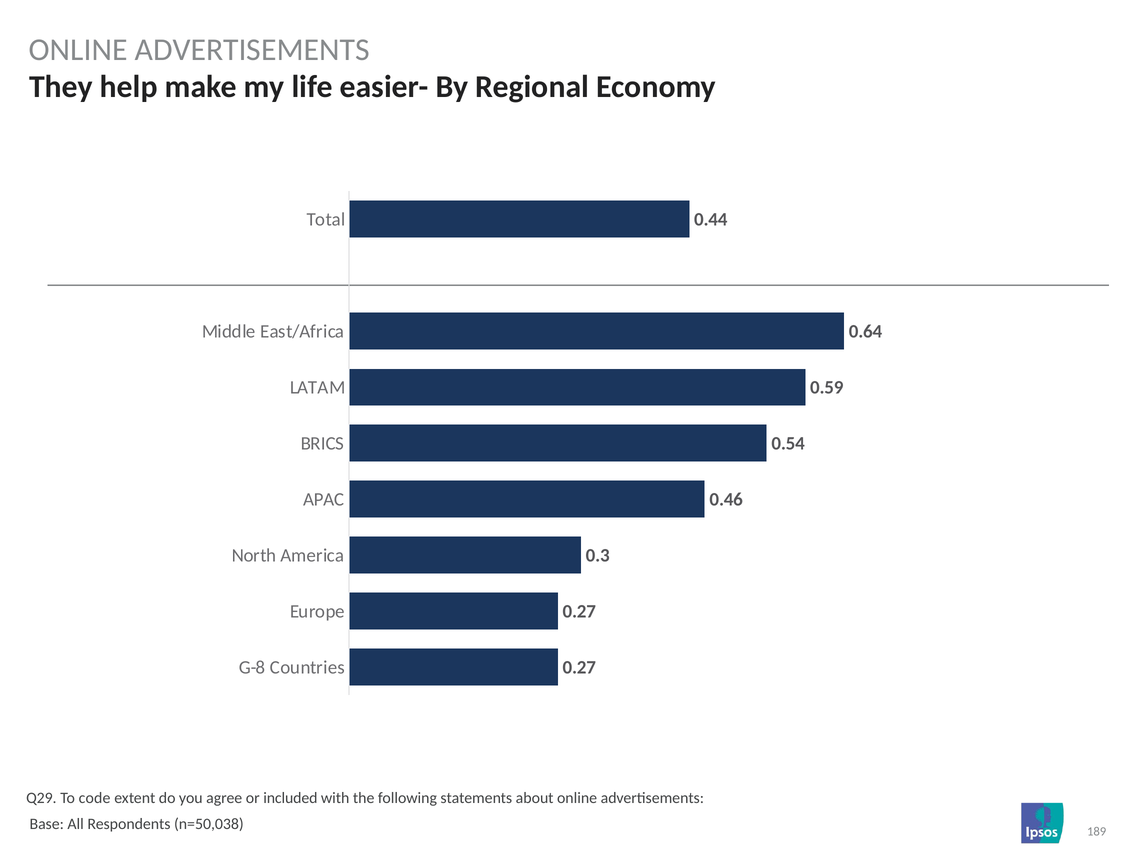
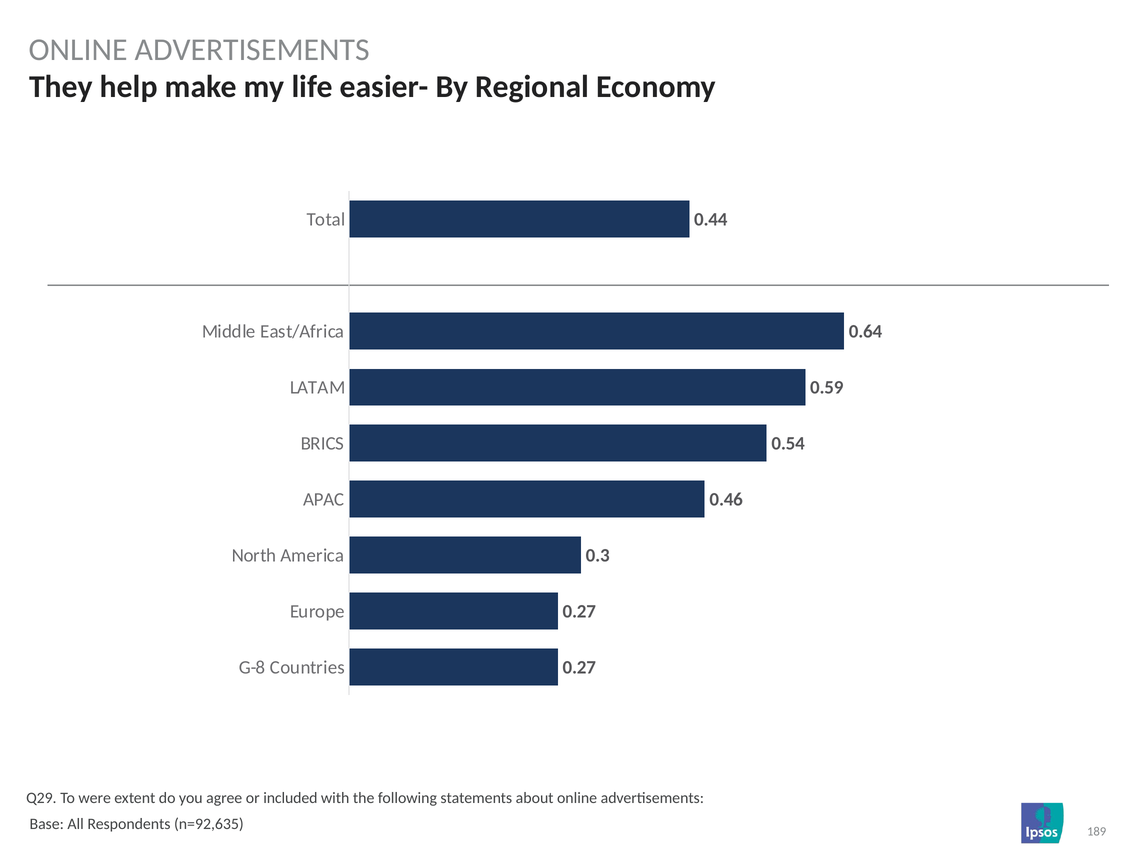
code: code -> were (95, 798)
n=50,038: n=50,038 -> n=92,635 (209, 824)
